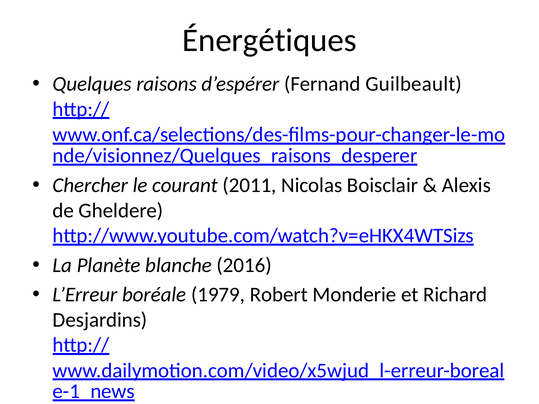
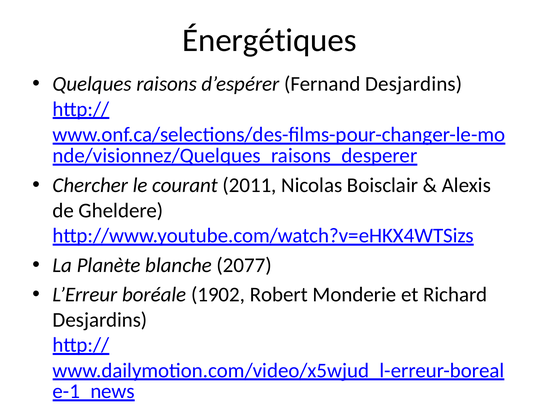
Fernand Guilbeault: Guilbeault -> Desjardins (414, 84)
2016: 2016 -> 2077 (244, 266)
1979: 1979 -> 1902 (218, 295)
